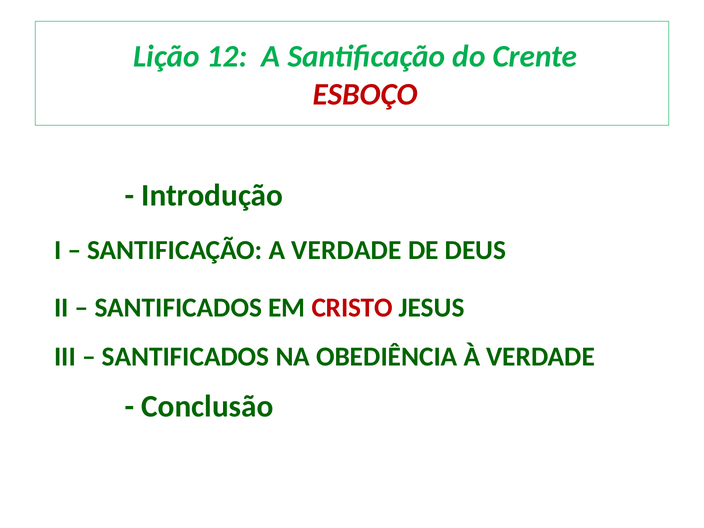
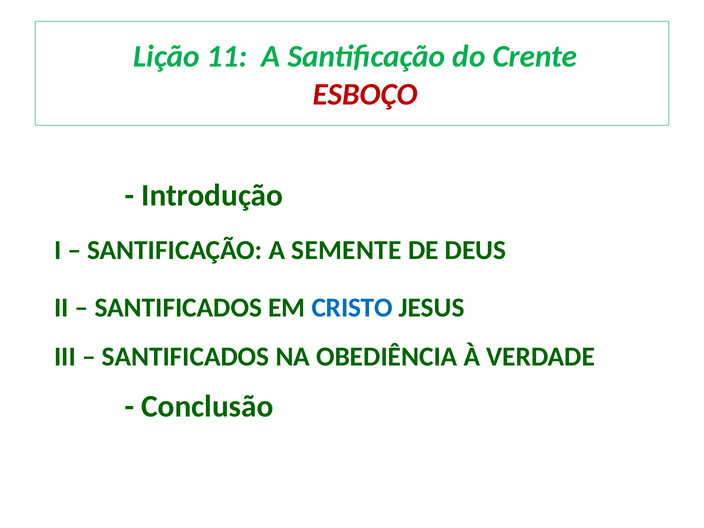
12: 12 -> 11 (227, 57)
A VERDADE: VERDADE -> SEMENTE (346, 250)
CRISTO colour: red -> blue (352, 308)
